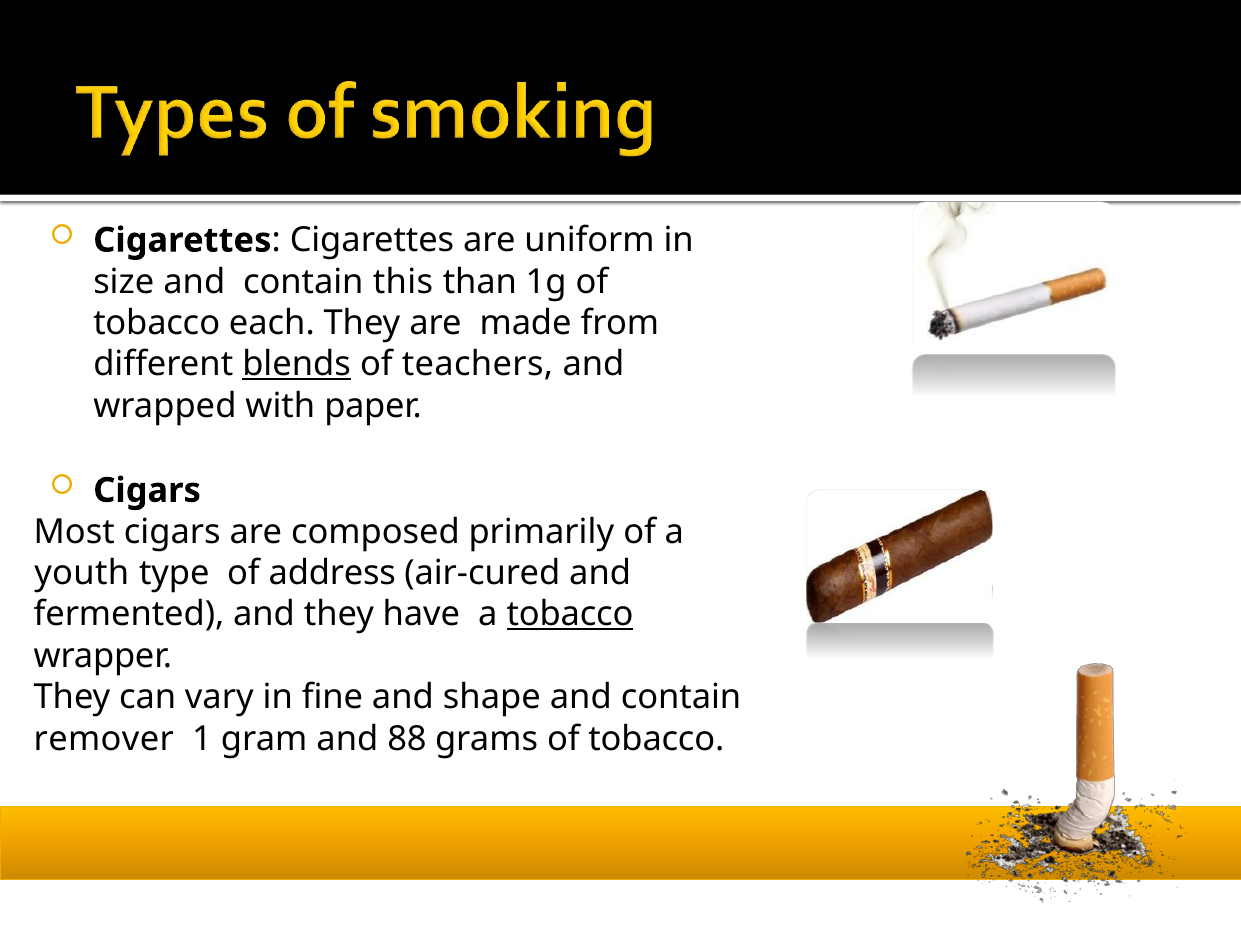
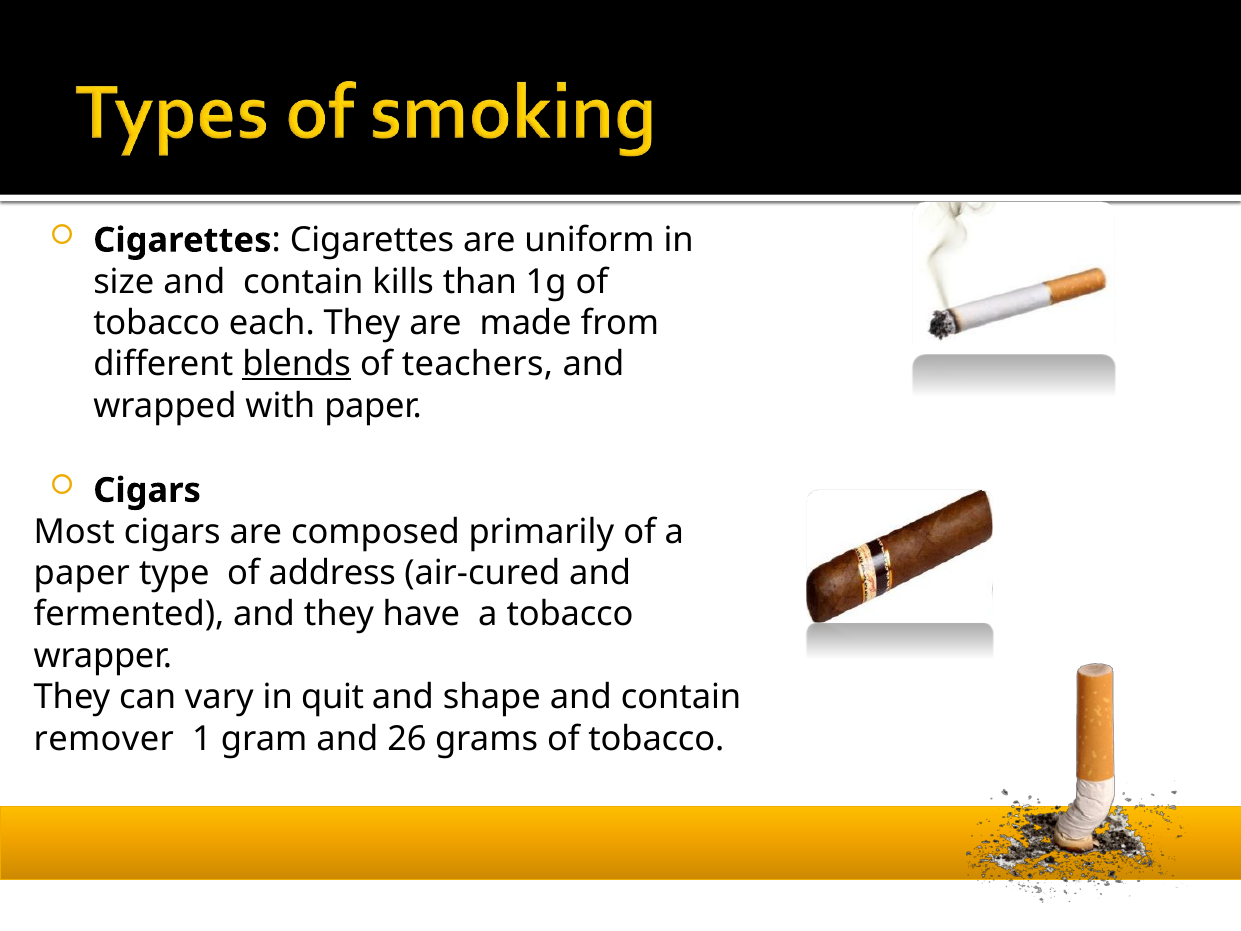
this: this -> kills (403, 282)
youth: youth -> paper (82, 573)
tobacco underline: present -> none (570, 614)
fine: fine -> quit (333, 697)
88: 88 -> 26 (407, 739)
